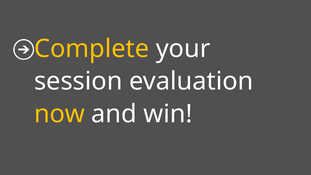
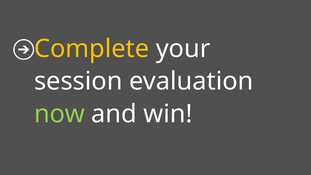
now colour: yellow -> light green (59, 114)
